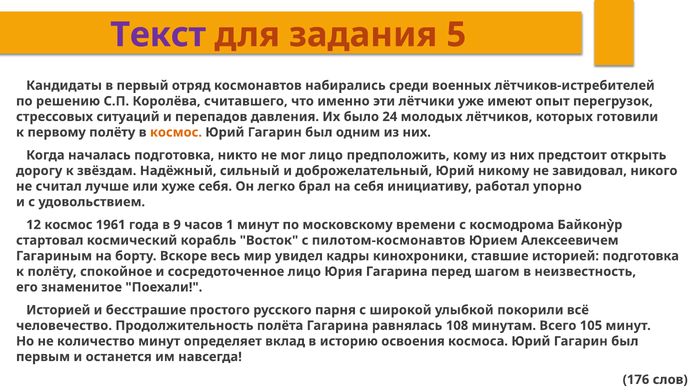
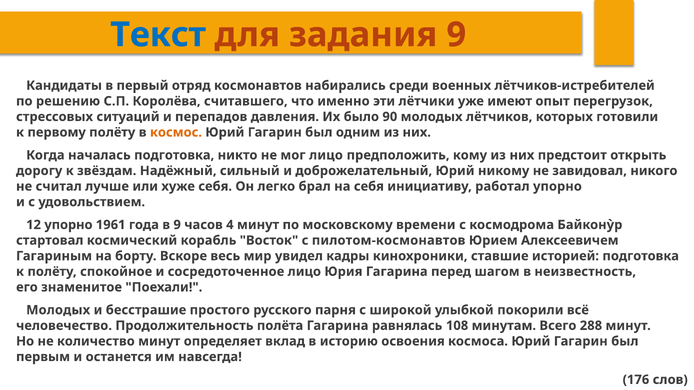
Текст colour: purple -> blue (158, 35)
задания 5: 5 -> 9 (456, 35)
24: 24 -> 90 (390, 117)
12 космос: космос -> упорно (68, 225)
1: 1 -> 4 (230, 225)
Историей: Историей -> Молодых (58, 310)
105: 105 -> 288 (591, 326)
